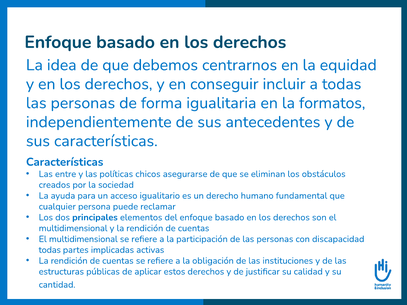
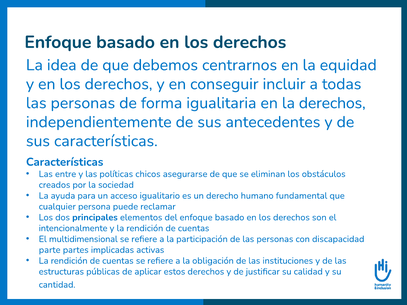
la formatos: formatos -> derechos (332, 103)
multidimensional: multidimensional -> intencionalmente (73, 228)
todas: todas -> parte (50, 250)
